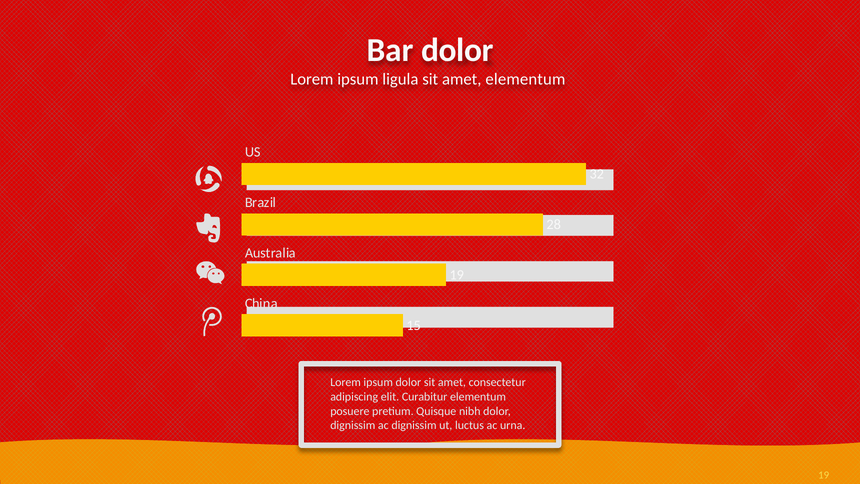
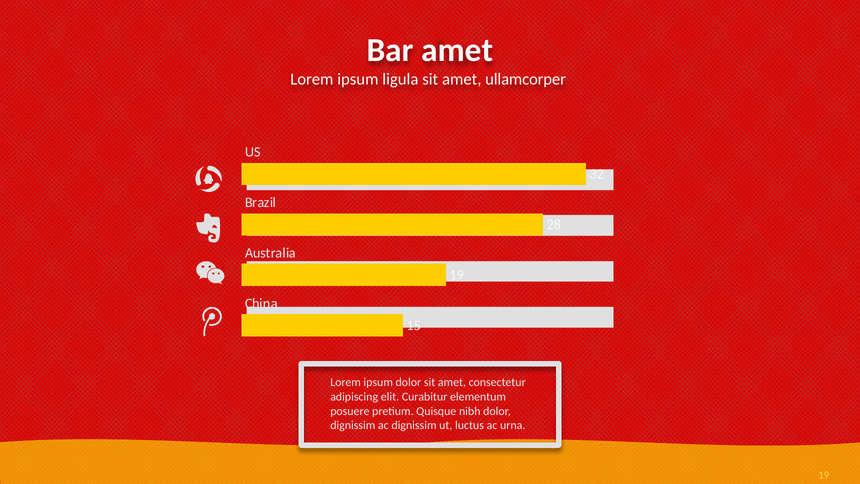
Bar dolor: dolor -> amet (457, 50)
amet elementum: elementum -> ullamcorper (526, 79)
